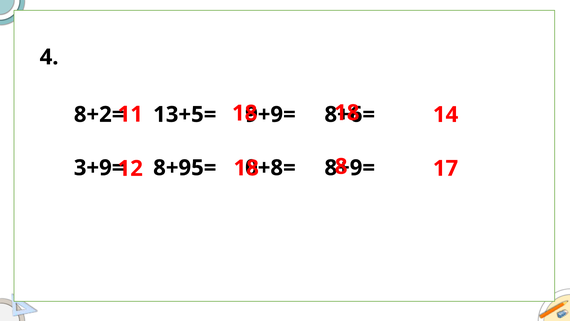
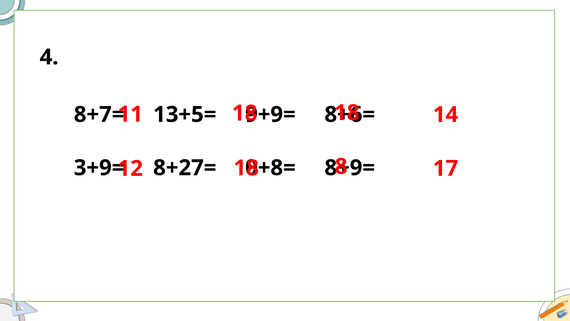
8+2=: 8+2= -> 8+7= (99, 114)
8+95=: 8+95= -> 8+27= (185, 168)
